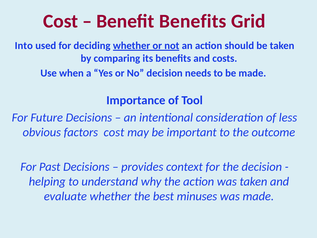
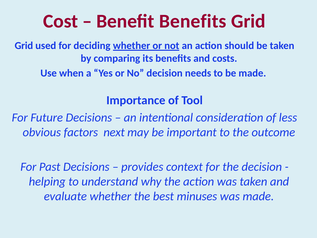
Into: Into -> Grid (24, 46)
factors cost: cost -> next (114, 132)
